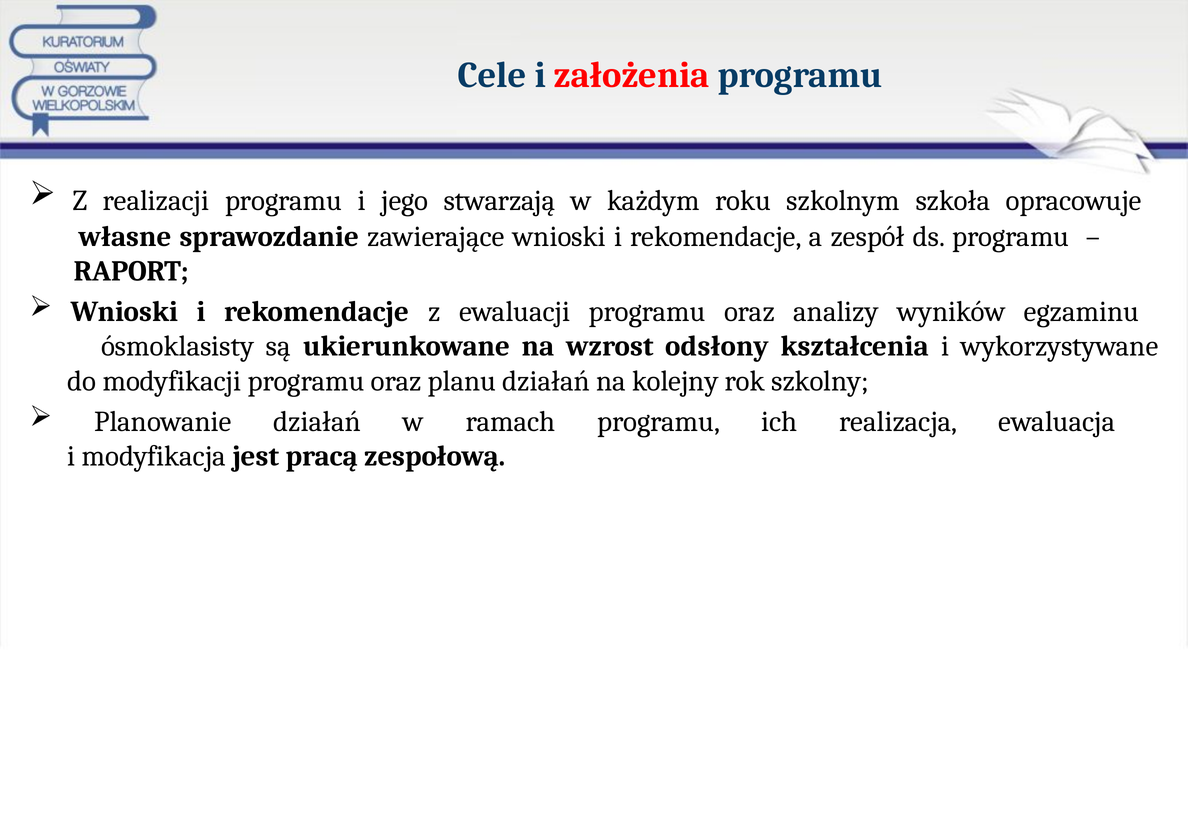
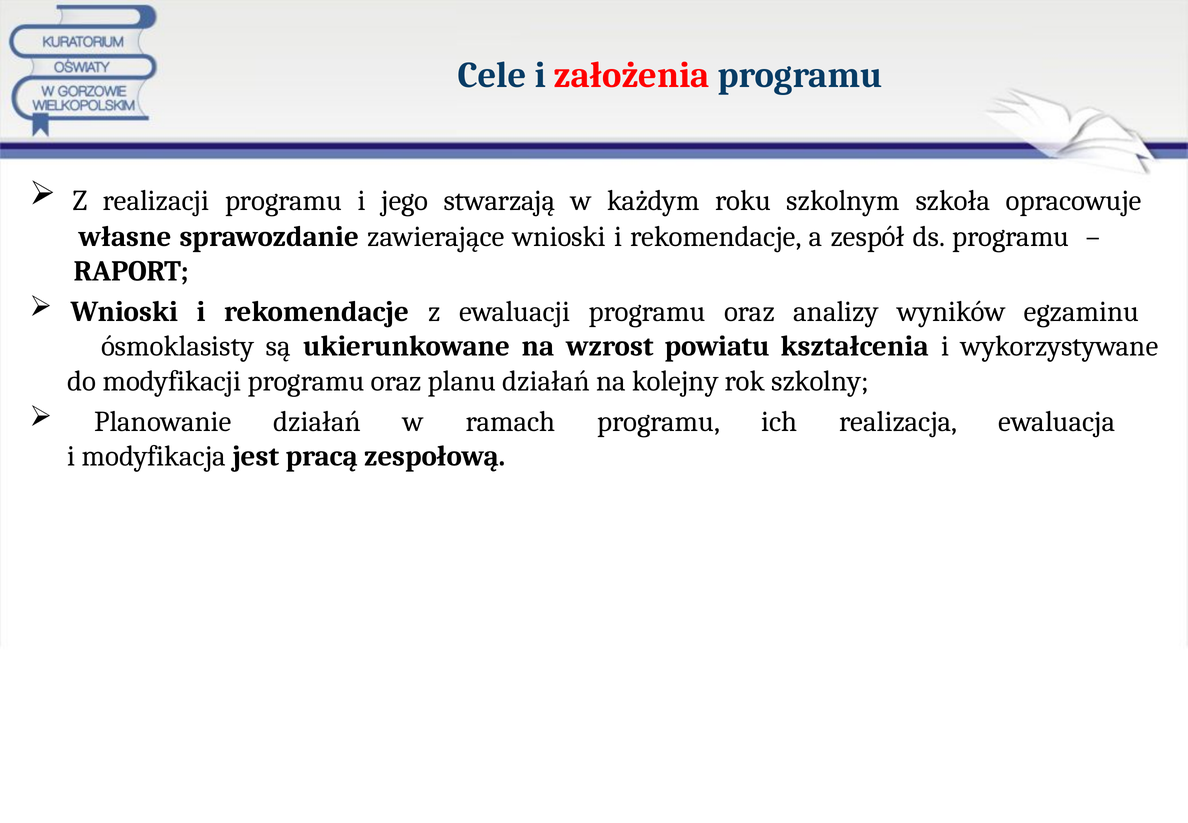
odsłony: odsłony -> powiatu (717, 346)
